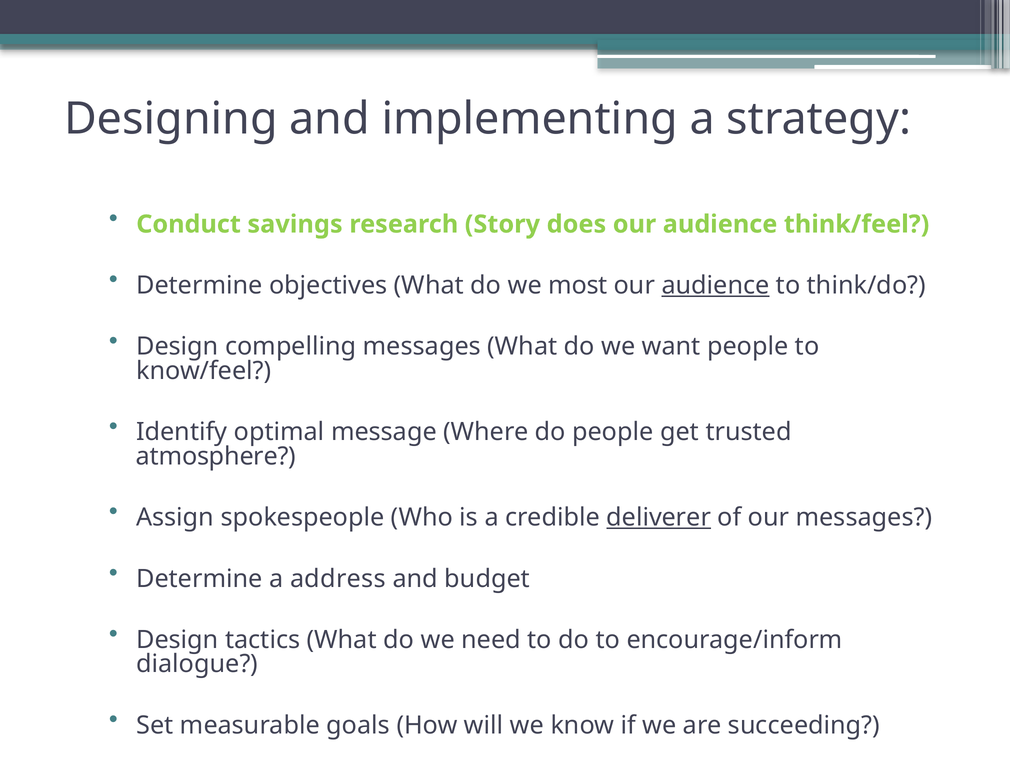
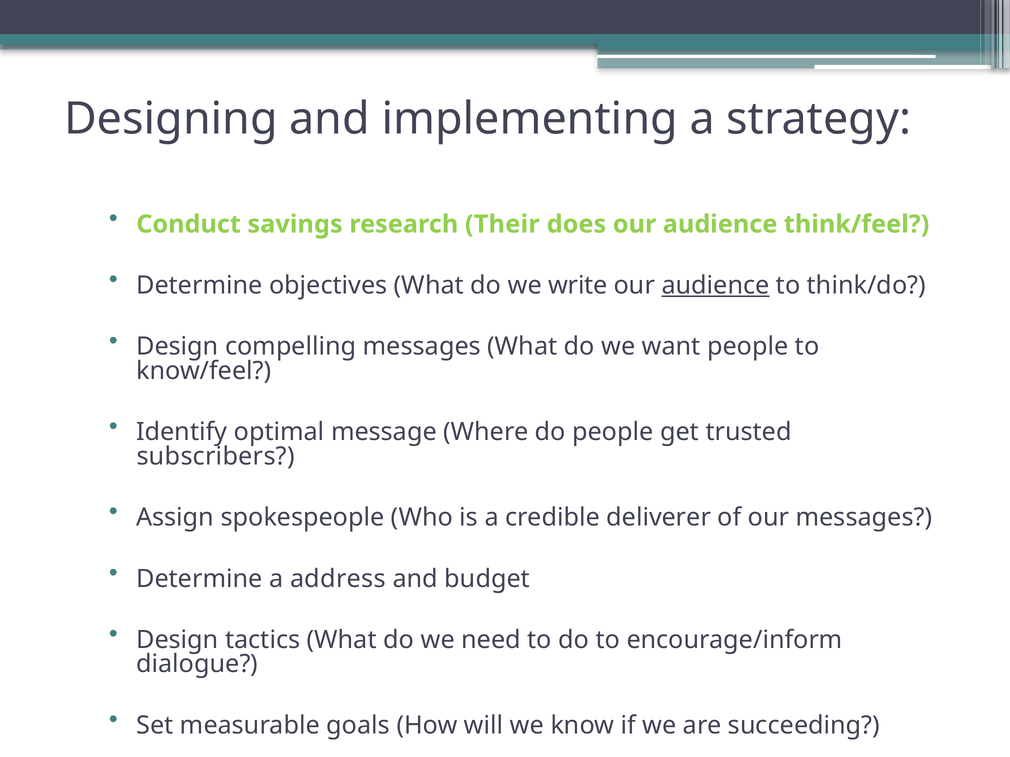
Story: Story -> Their (502, 224)
most: most -> write (578, 286)
atmosphere: atmosphere -> subscribers (216, 457)
deliverer underline: present -> none (659, 518)
